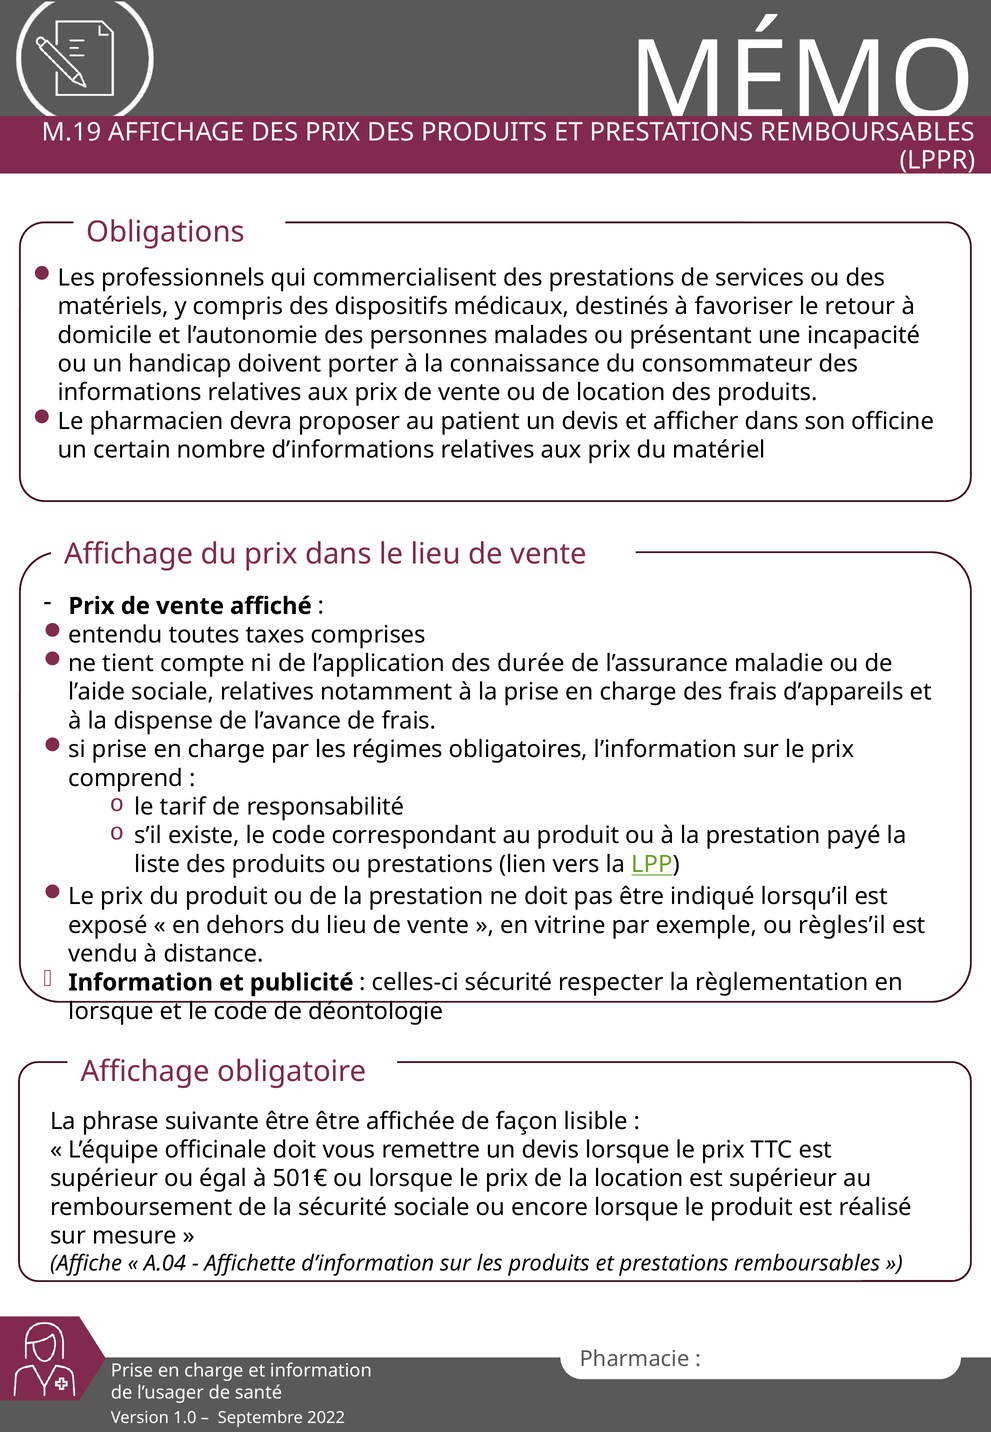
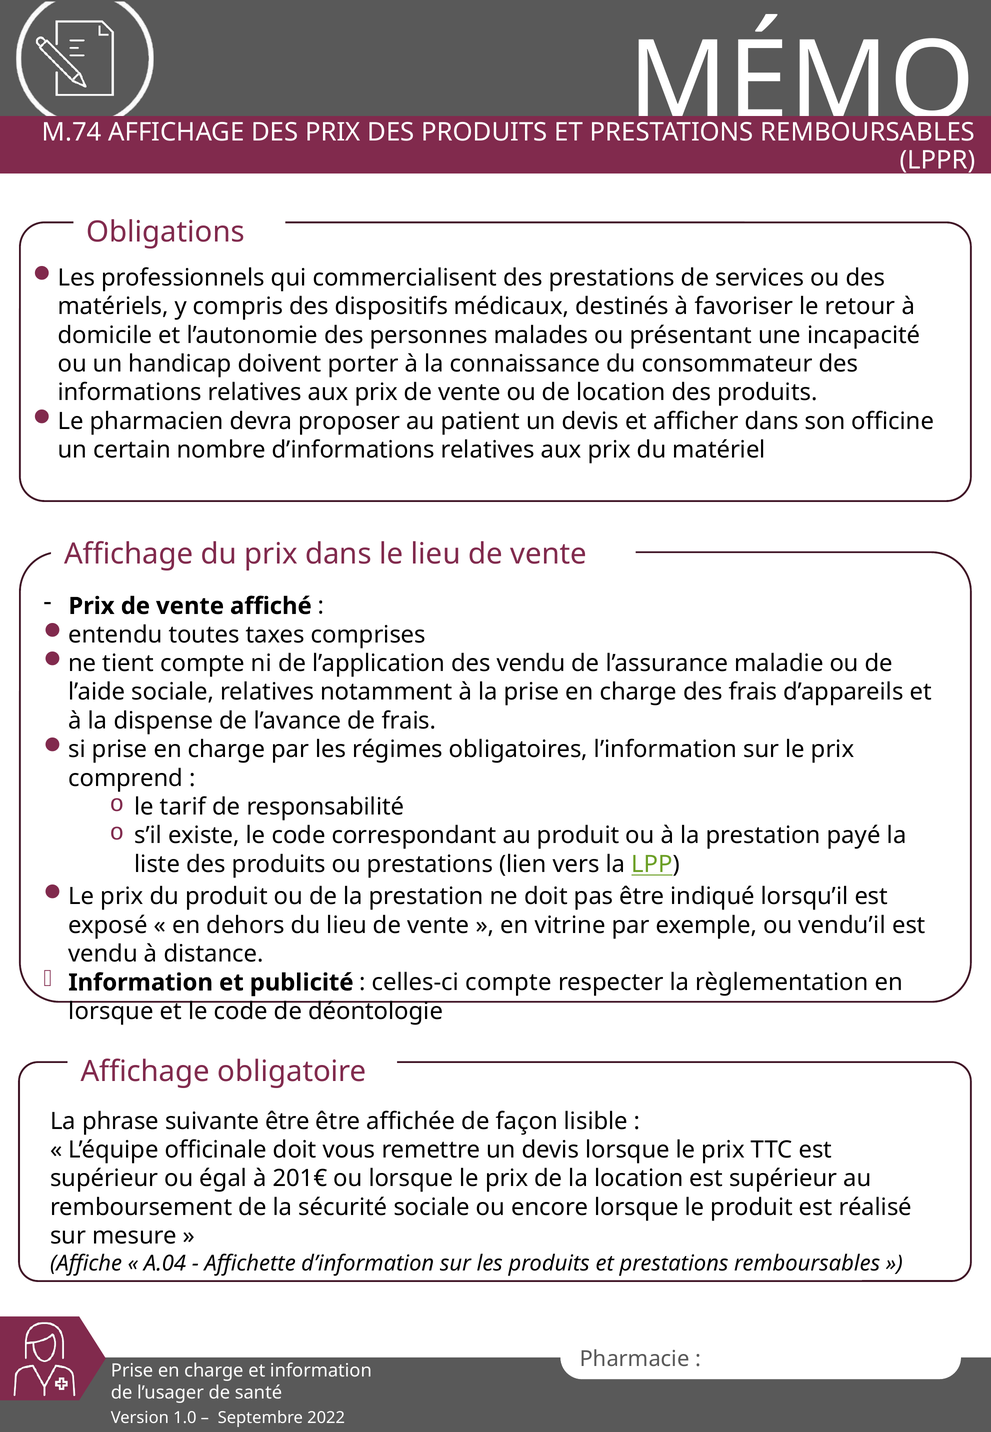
M.19: M.19 -> M.74 (72, 132)
des durée: durée -> vendu (531, 663)
règles’il: règles’il -> vendu’il (842, 925)
celles-ci sécurité: sécurité -> compte (508, 982)
501€: 501€ -> 201€ (300, 1178)
